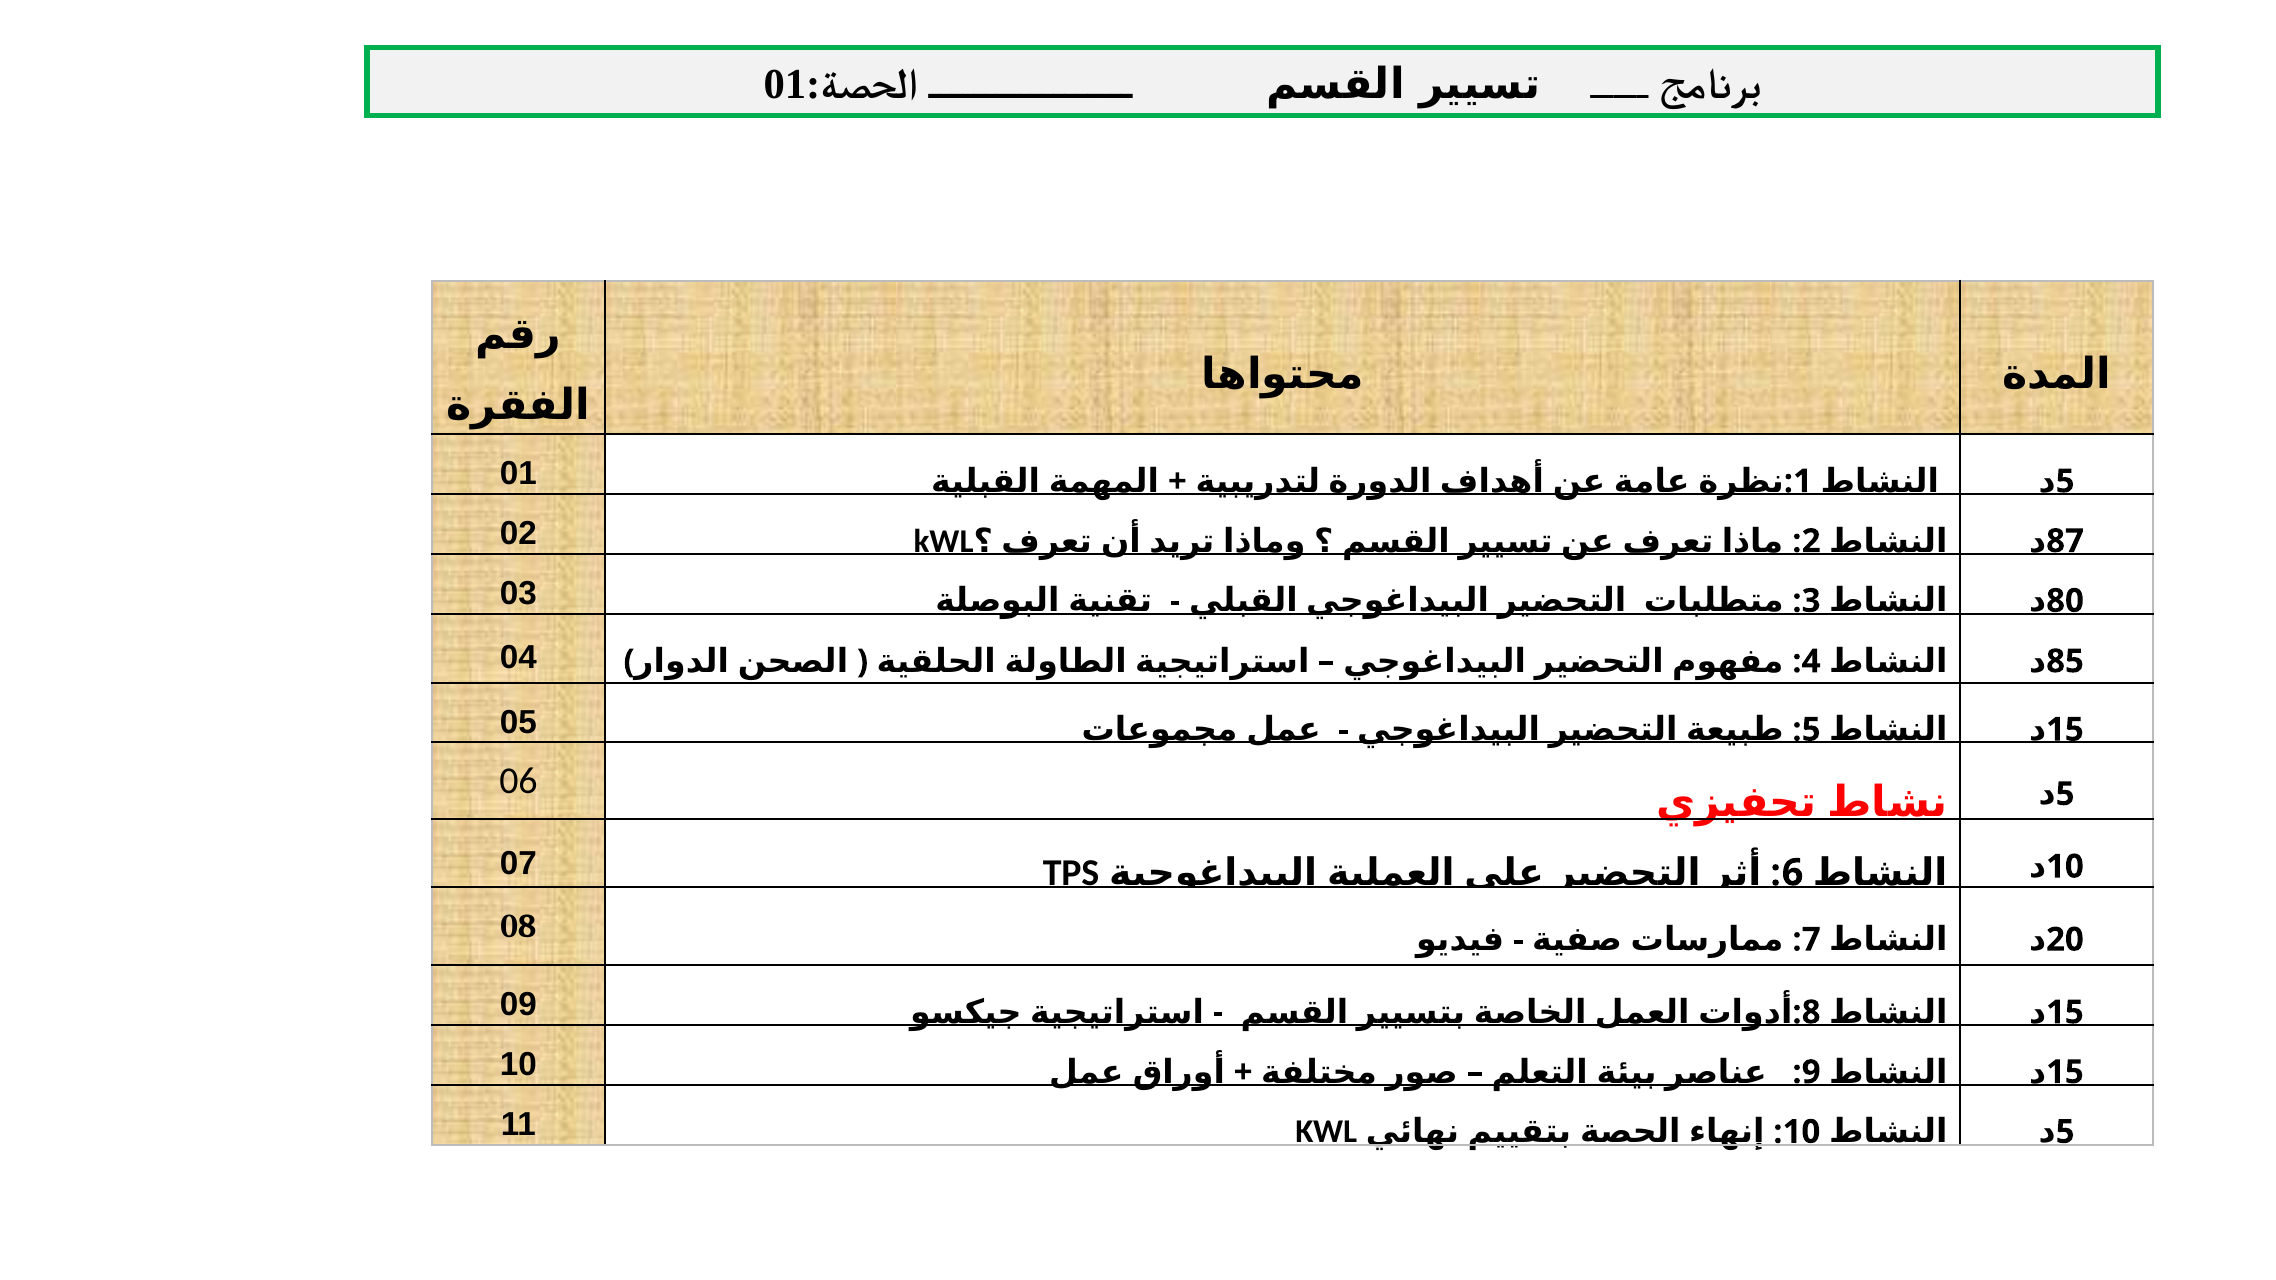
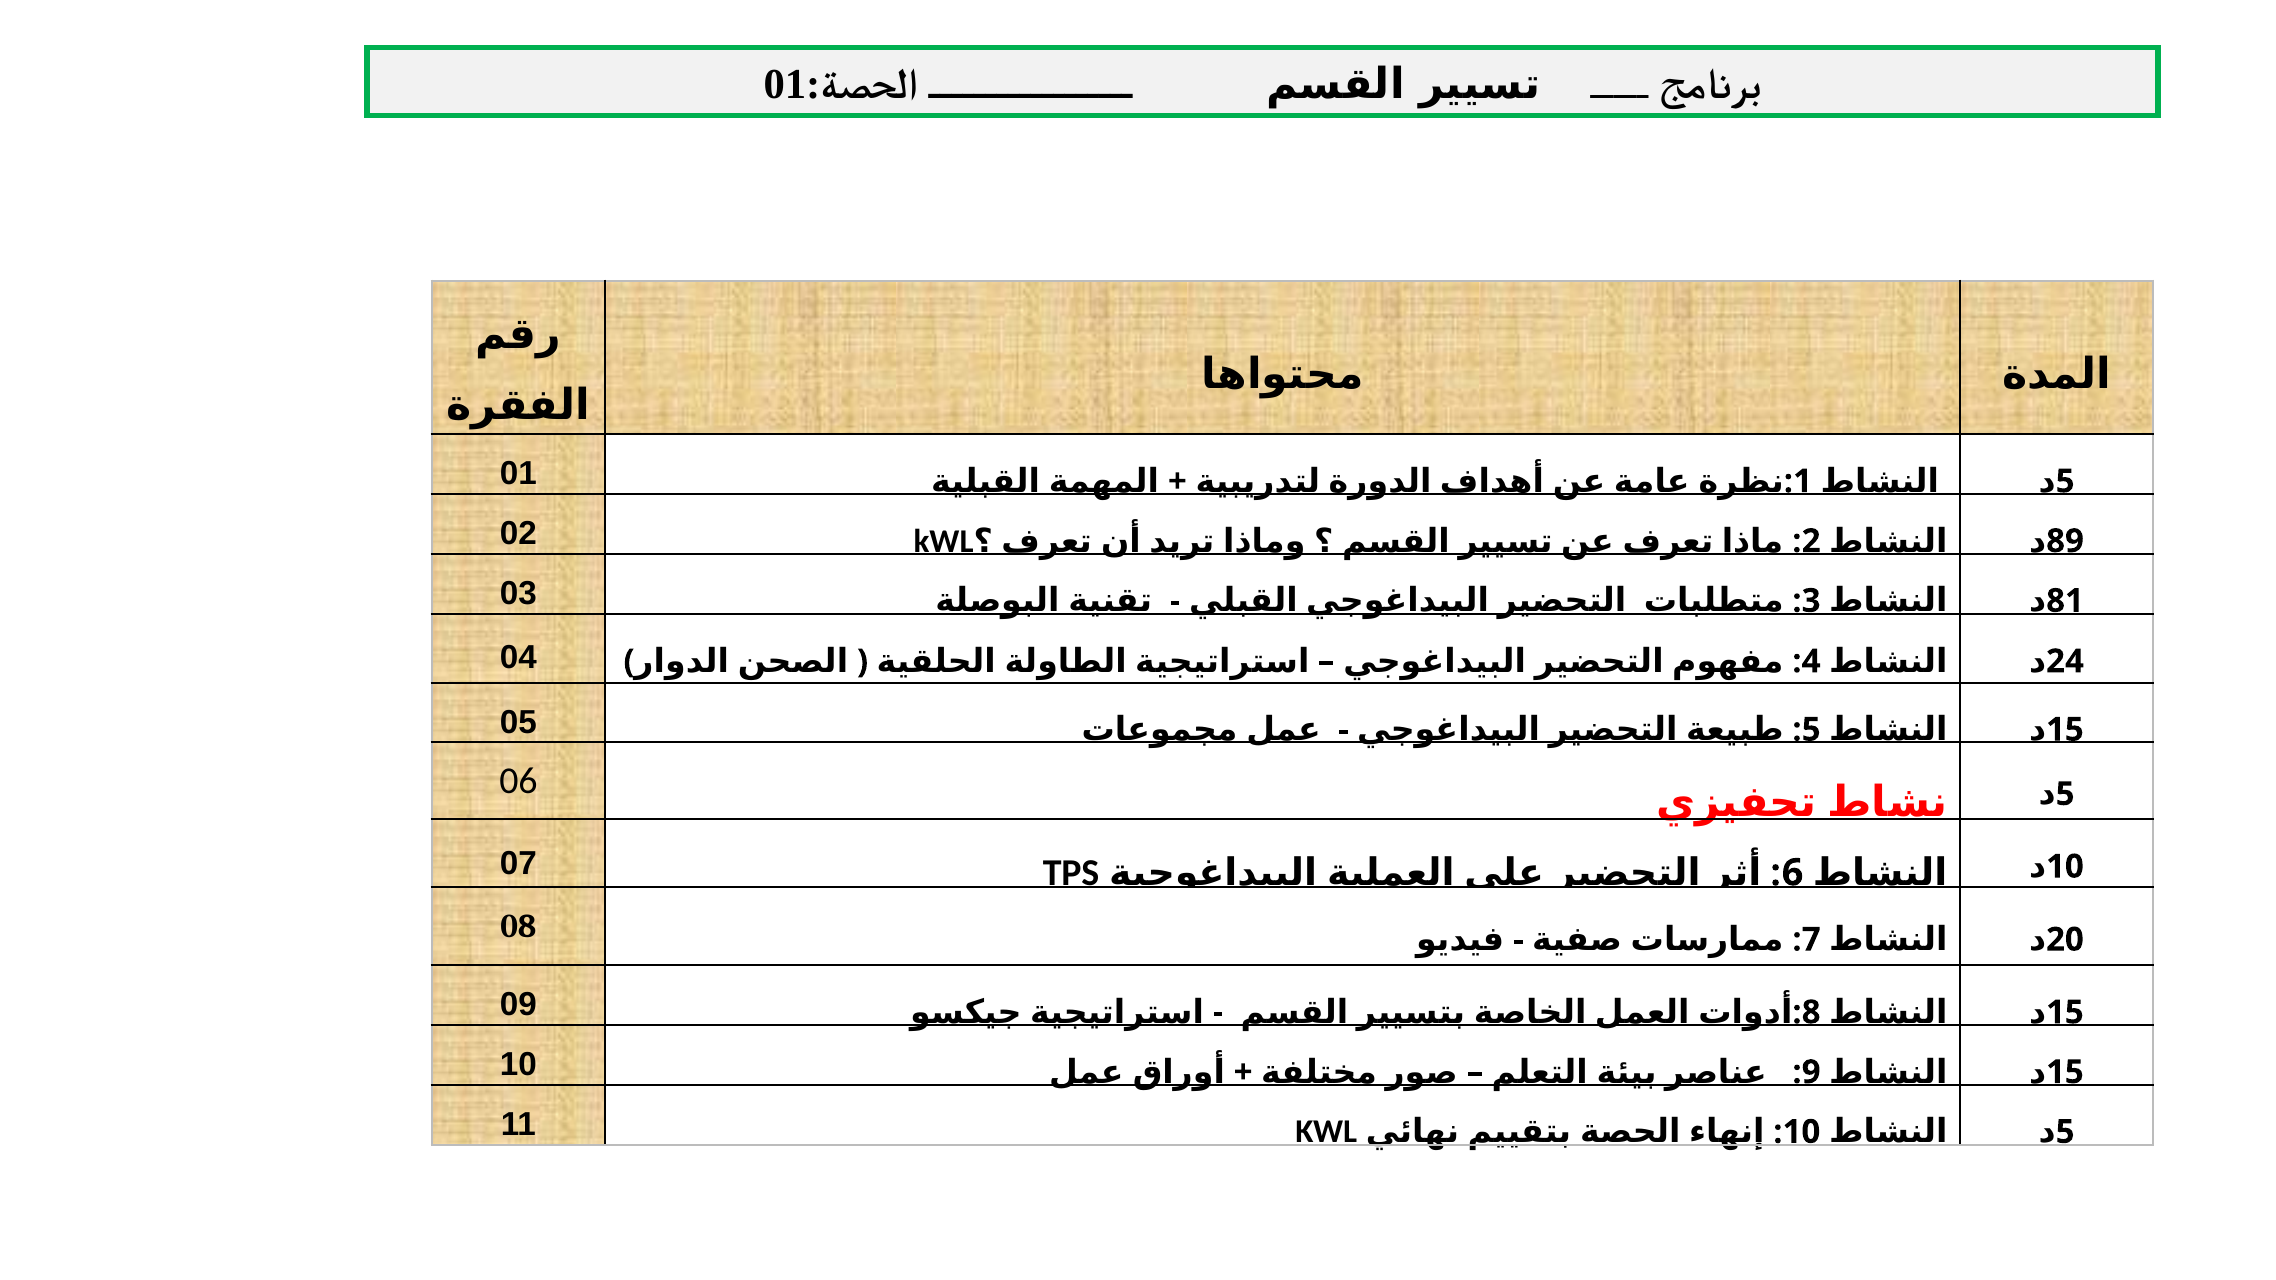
87: 87 -> 89 (2065, 541)
80: 80 -> 81 (2065, 601)
85: 85 -> 24 (2065, 661)
